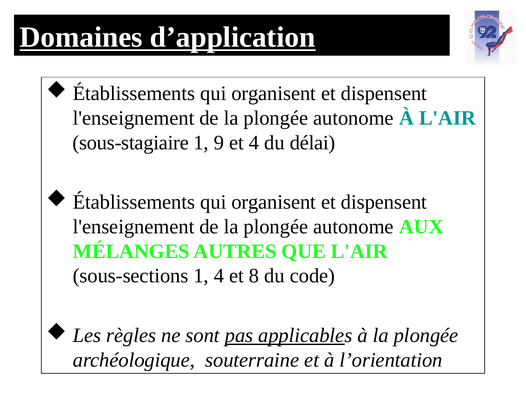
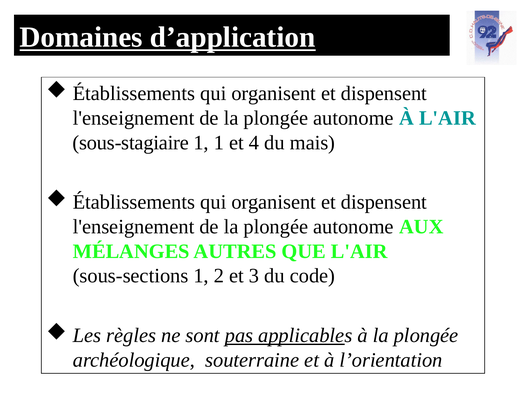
1 9: 9 -> 1 (219, 143)
délai: délai -> mais (312, 143)
1 4: 4 -> 2 (219, 276)
8: 8 -> 3 (254, 276)
